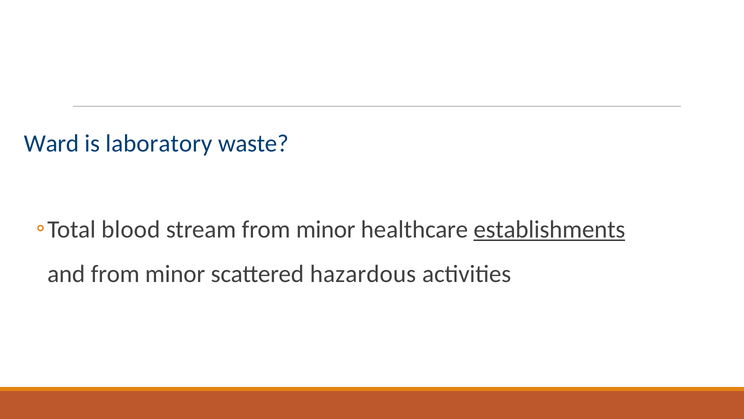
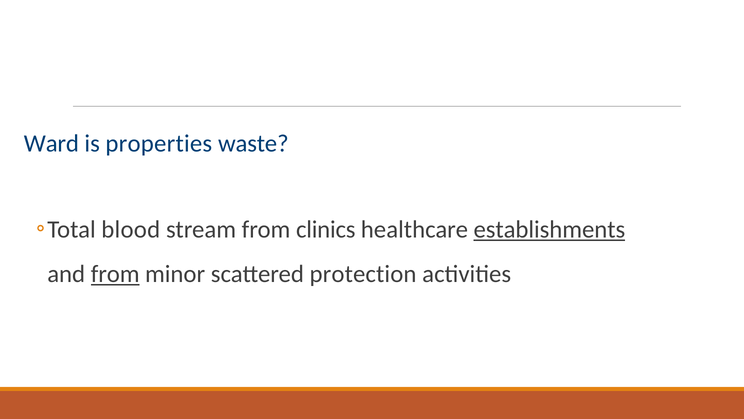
laboratory: laboratory -> properties (159, 143)
stream from minor: minor -> clinics (326, 229)
from underline: none -> present (115, 274)
hazardous: hazardous -> protection (363, 274)
